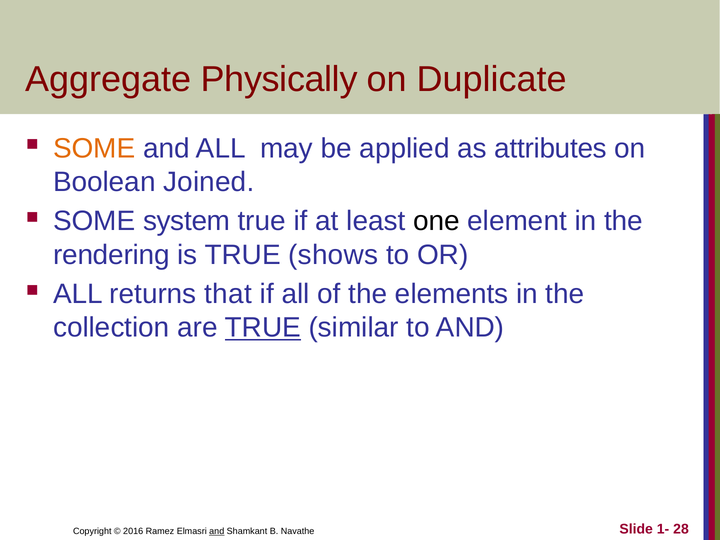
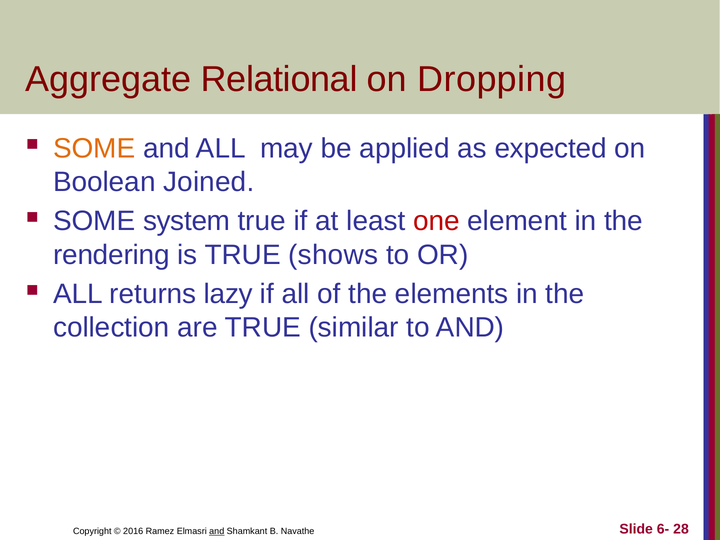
Physically: Physically -> Relational (279, 79)
Duplicate: Duplicate -> Dropping (492, 79)
attributes: attributes -> expected (551, 148)
one colour: black -> red (436, 221)
that: that -> lazy (228, 294)
TRUE underline: present -> none (263, 328)
1-: 1- -> 6- (663, 529)
